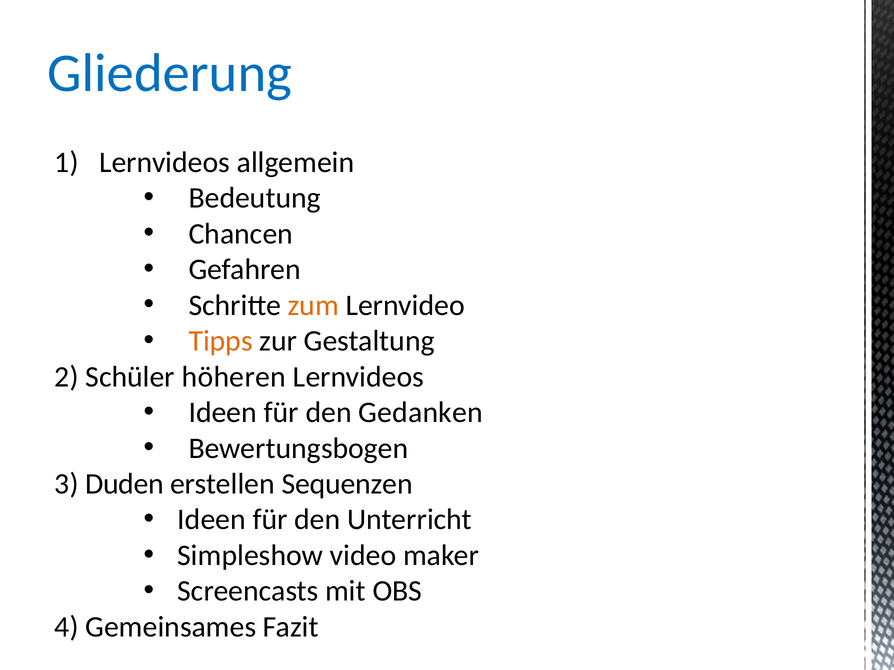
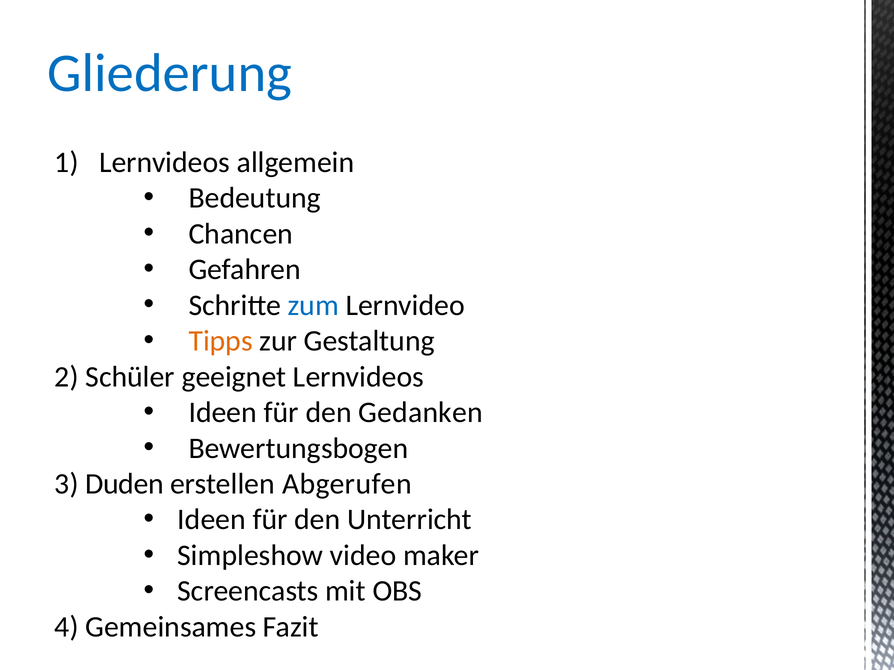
zum colour: orange -> blue (313, 305)
höheren: höheren -> geeignet (234, 377)
Sequenzen: Sequenzen -> Abgerufen (347, 484)
